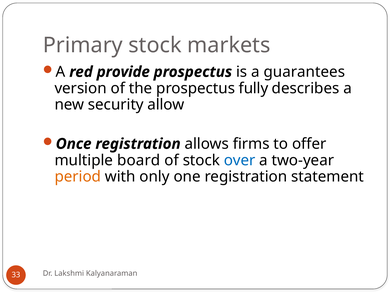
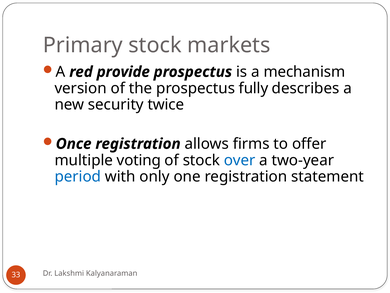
guarantees: guarantees -> mechanism (304, 72)
allow: allow -> twice (166, 105)
board: board -> voting (139, 160)
period colour: orange -> blue (78, 176)
